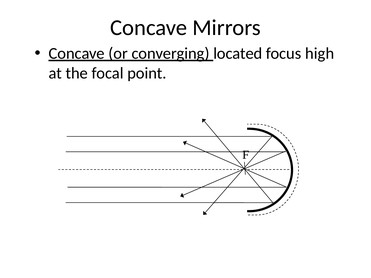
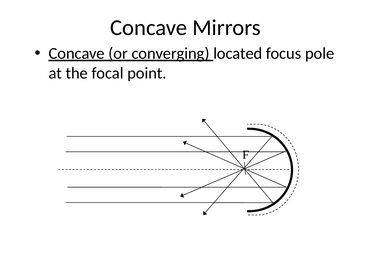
high: high -> pole (320, 53)
